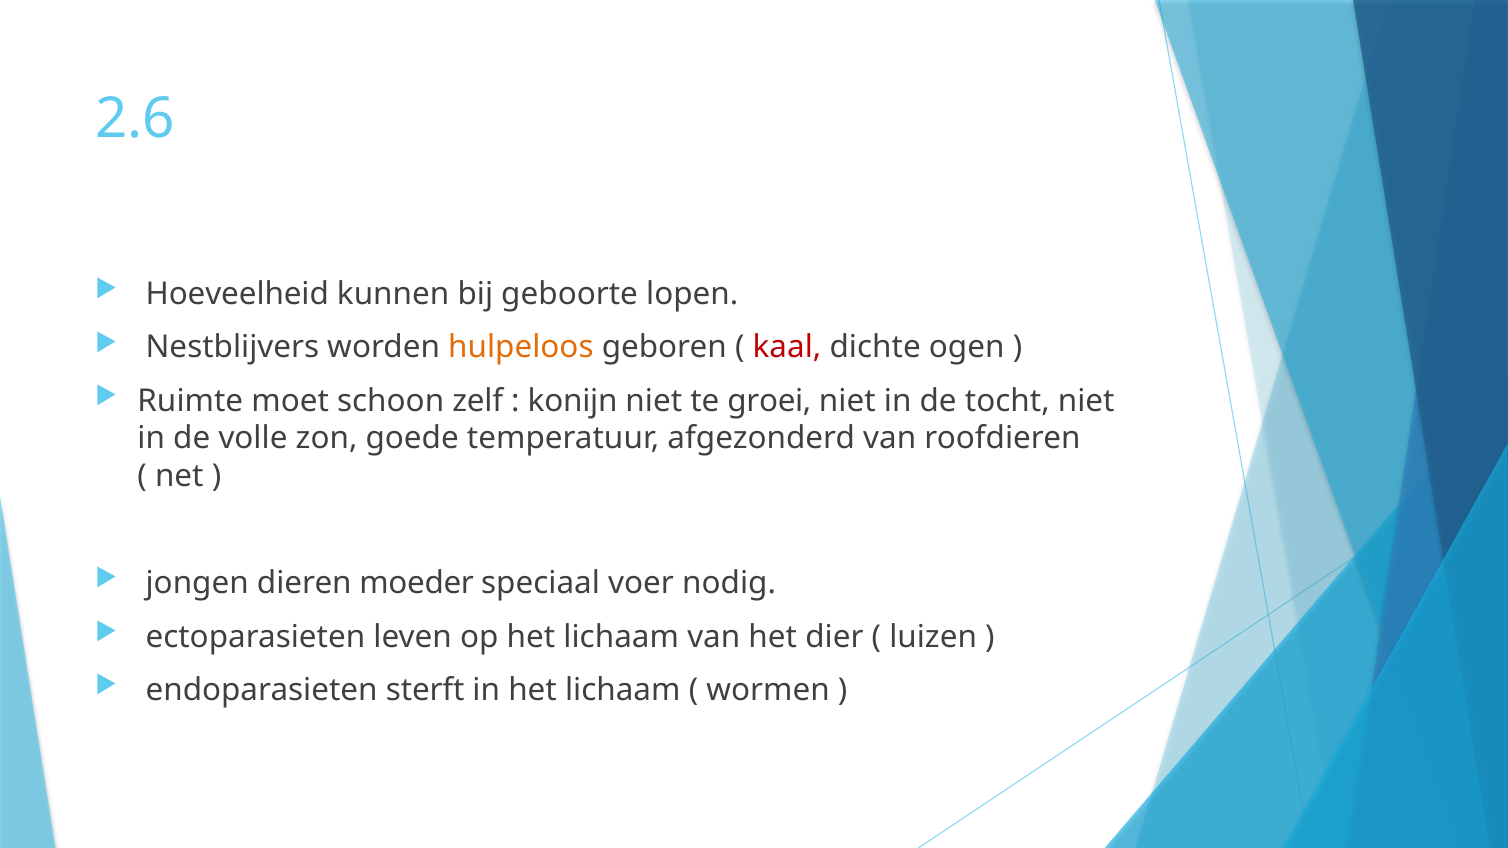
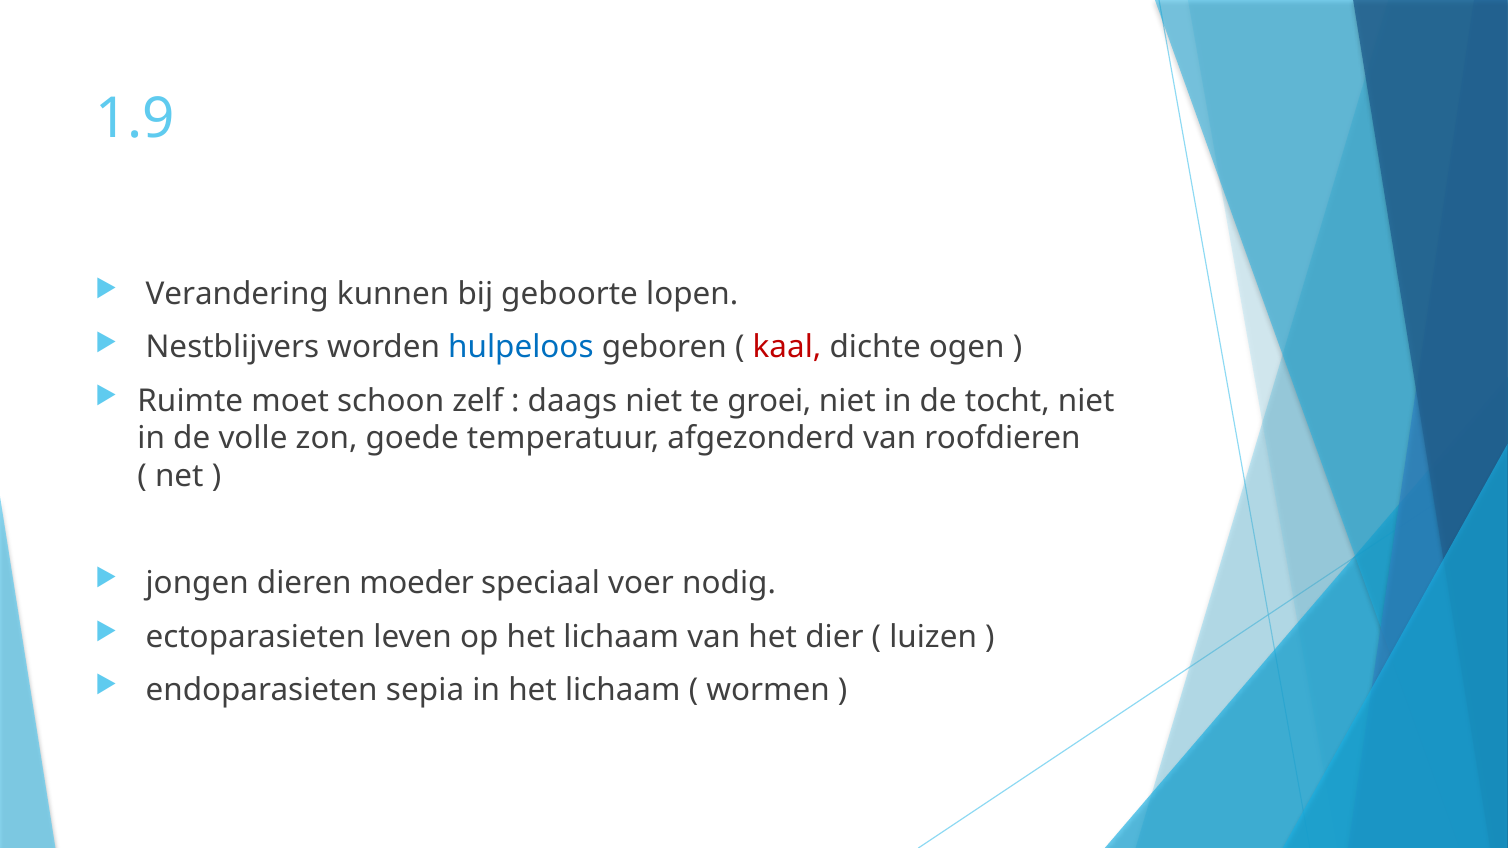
2.6: 2.6 -> 1.9 (135, 119)
Hoeveelheid: Hoeveelheid -> Verandering (237, 294)
hulpeloos colour: orange -> blue (521, 347)
konijn: konijn -> daags (572, 401)
sterft: sterft -> sepia (425, 690)
